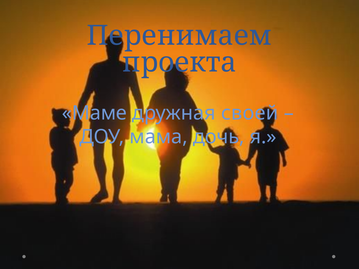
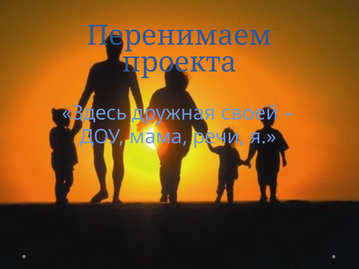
Маме: Маме -> Здесь (94, 113)
дочь: дочь -> речи (219, 137)
